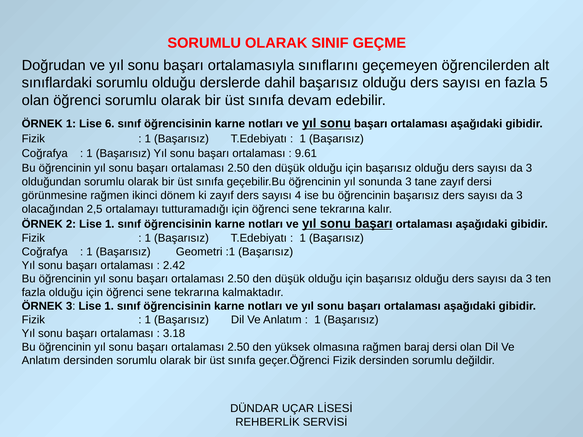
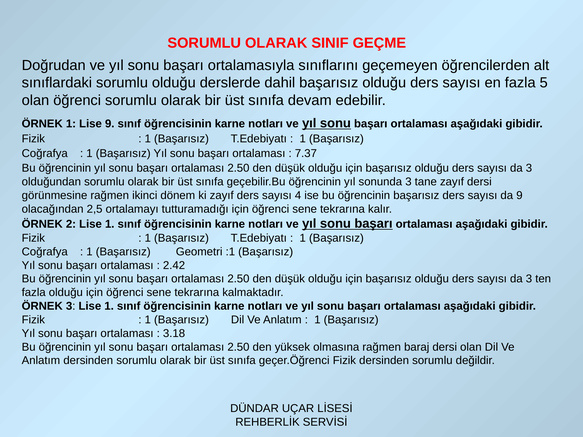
Lise 6: 6 -> 9 (110, 124)
9.61: 9.61 -> 7.37 (306, 154)
3: 3 -> 9 (519, 195)
